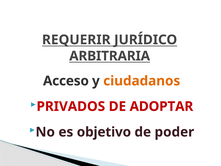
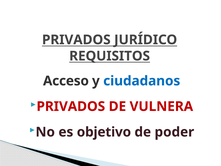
REQUERIR: REQUERIR -> PRIVADOS (76, 40)
ARBITRARIA: ARBITRARIA -> REQUISITOS (110, 56)
ciudadanos colour: orange -> blue (142, 81)
ADOPTAR: ADOPTAR -> VULNERA (161, 106)
